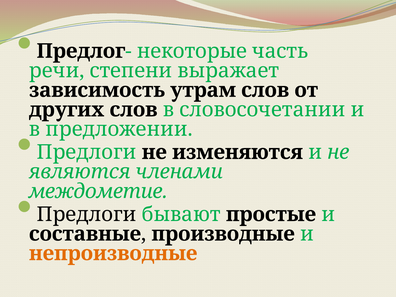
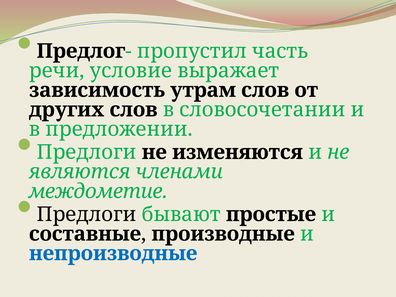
некоторые: некоторые -> пропустил (192, 51)
степени: степени -> условие (131, 71)
непроизводные colour: orange -> blue (113, 253)
